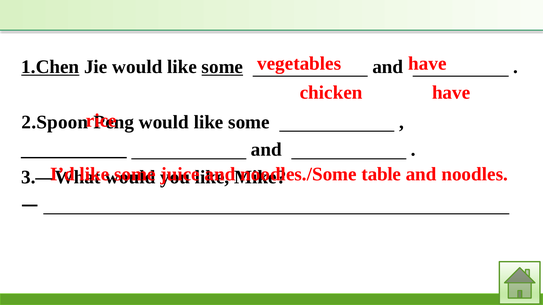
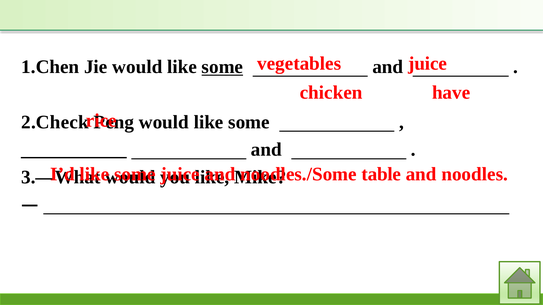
vegetables have: have -> juice (428, 63)
1.Chen underline: present -> none (50, 67)
2.Spoon: 2.Spoon -> 2.Check (55, 122)
